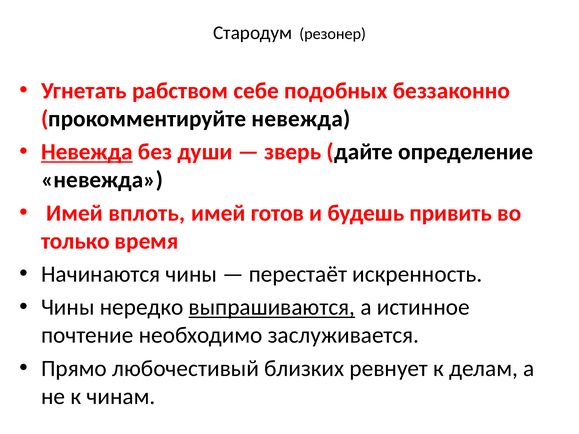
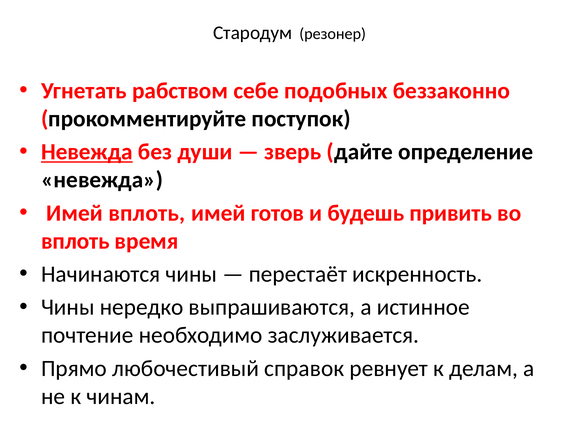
прокомментируйте невежда: невежда -> поступок (301, 119)
только: только -> вплоть (75, 241)
выпрашиваются underline: present -> none (272, 307)
близких: близких -> справок (304, 369)
